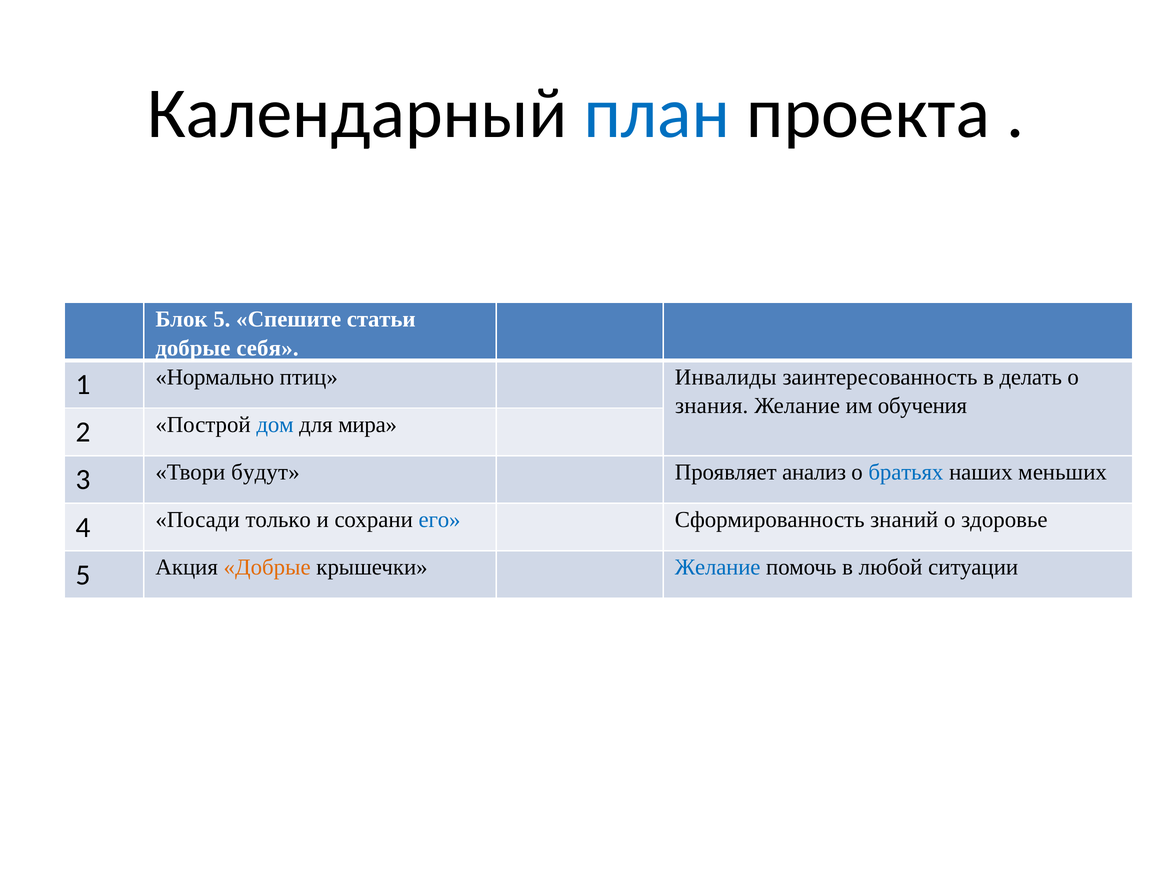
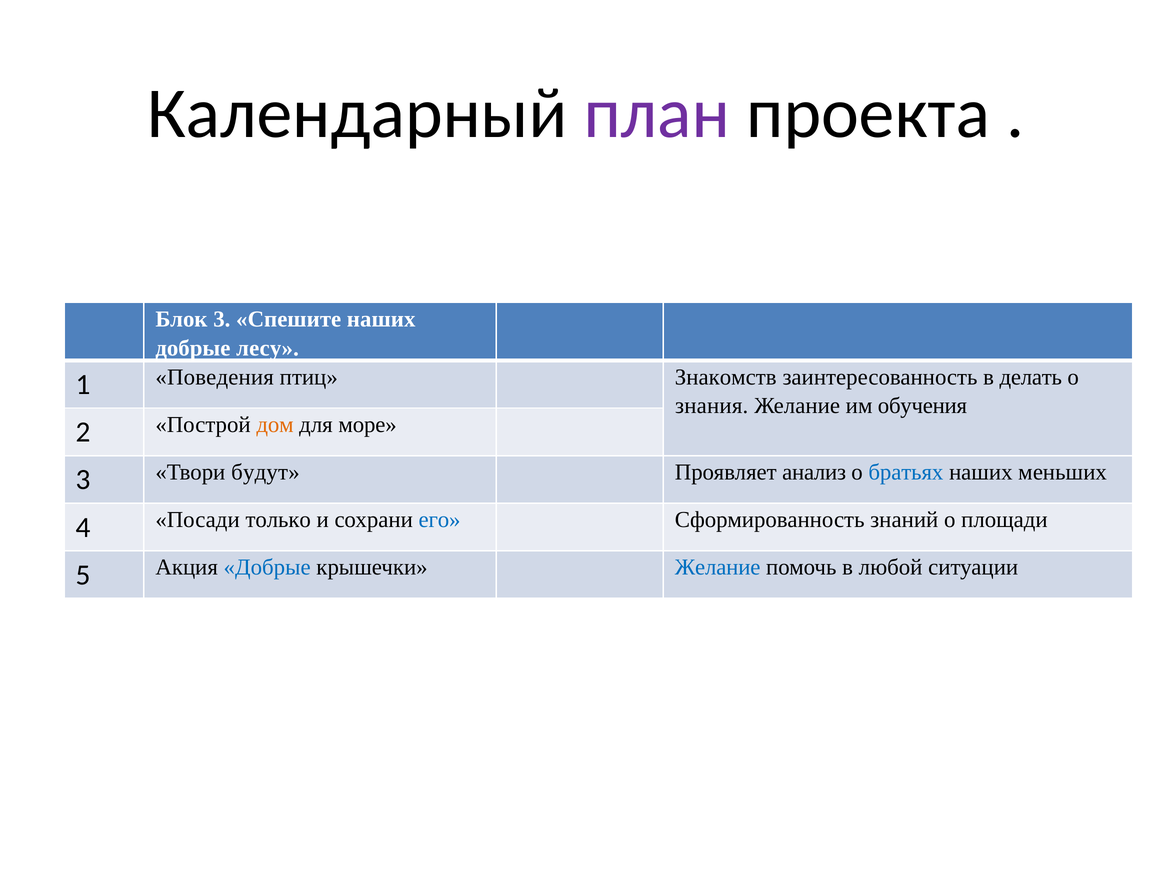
план colour: blue -> purple (657, 114)
Блок 5: 5 -> 3 (222, 319)
Спешите статьи: статьи -> наших (381, 319)
себя: себя -> лесу (268, 348)
Нормально: Нормально -> Поведения (215, 377)
Инвалиды: Инвалиды -> Знакомств (726, 377)
дом colour: blue -> orange (275, 424)
мира: мира -> море (368, 424)
здоровье: здоровье -> площади (1004, 520)
Добрые colour: orange -> blue (267, 567)
